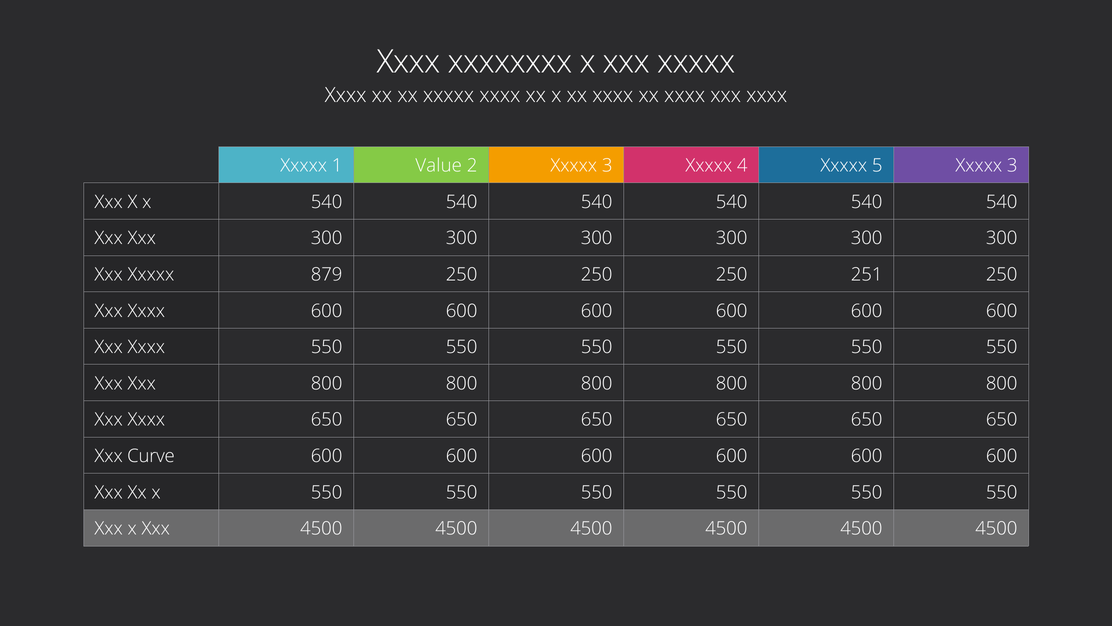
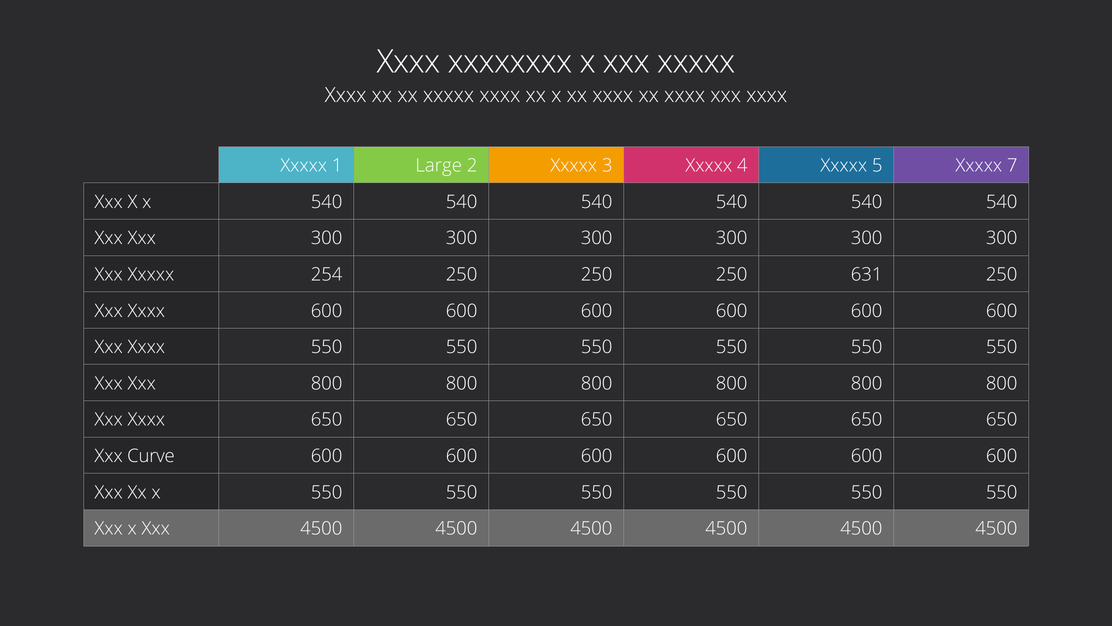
Value: Value -> Large (439, 166)
5 Xxxxx 3: 3 -> 7 (1012, 166)
879: 879 -> 254 (327, 274)
251: 251 -> 631 (867, 274)
